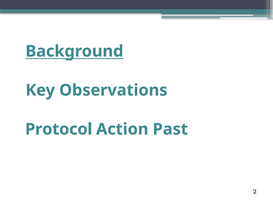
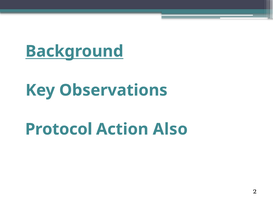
Past: Past -> Also (170, 130)
